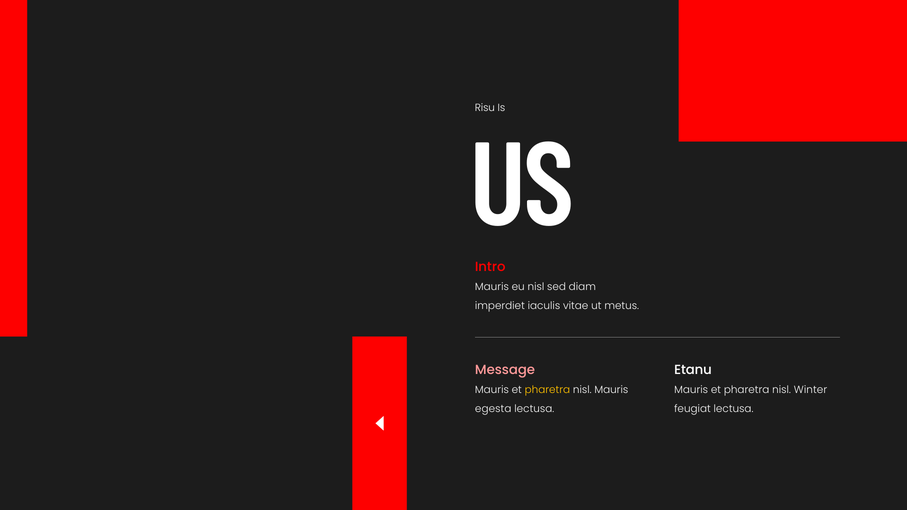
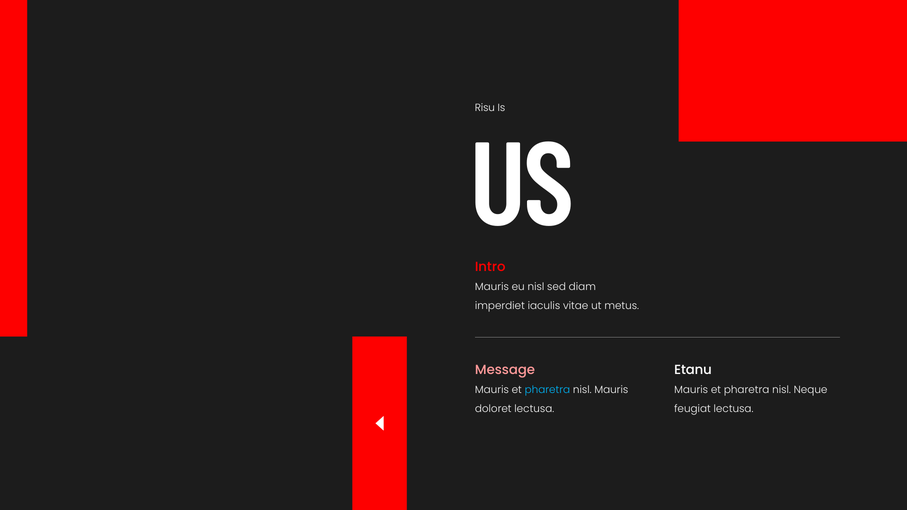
pharetra colour: yellow -> light blue (547, 390)
Winter: Winter -> Neque (811, 390)
egesta: egesta -> doloret (493, 409)
